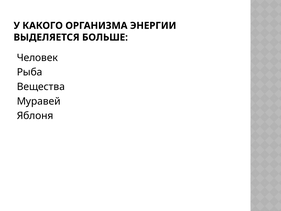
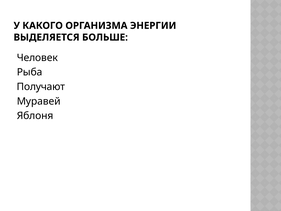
Вещества: Вещества -> Получают (41, 87)
